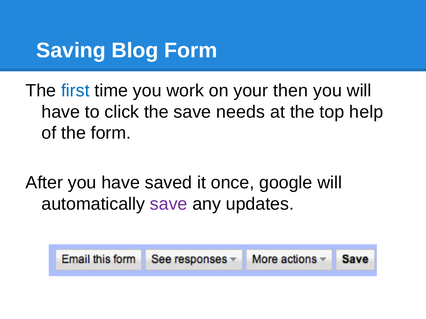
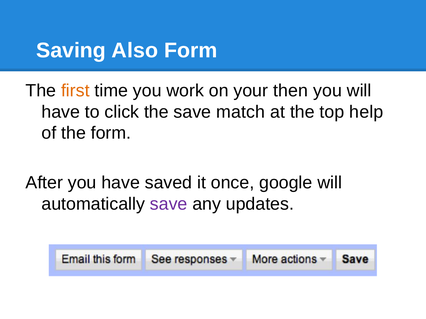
Blog: Blog -> Also (135, 50)
first colour: blue -> orange (75, 91)
needs: needs -> match (241, 112)
